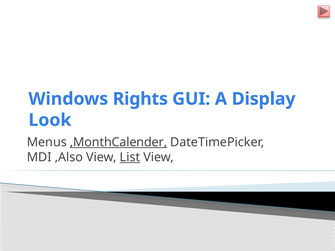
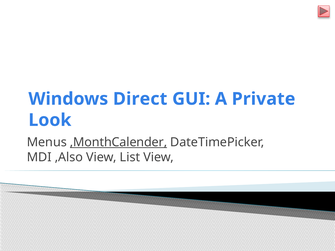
Rights: Rights -> Direct (140, 99)
Display: Display -> Private (264, 99)
List underline: present -> none (130, 157)
